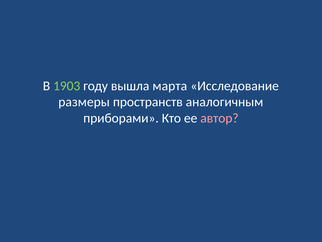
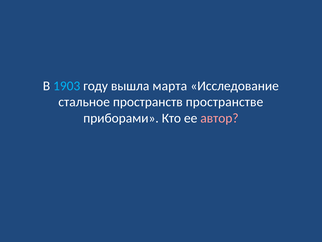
1903 colour: light green -> light blue (67, 86)
размеры: размеры -> стальное (84, 102)
аналогичным: аналогичным -> пространстве (224, 102)
